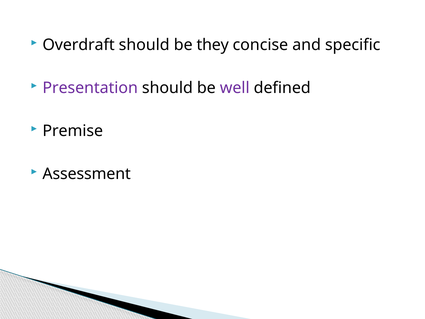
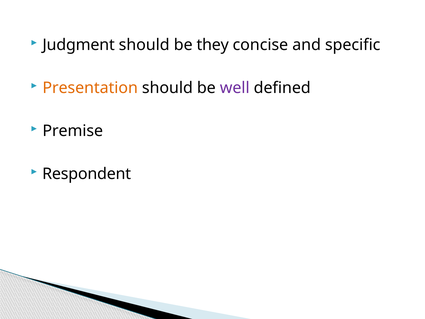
Overdraft: Overdraft -> Judgment (79, 45)
Presentation colour: purple -> orange (90, 88)
Assessment: Assessment -> Respondent (87, 174)
